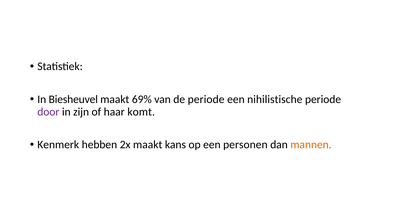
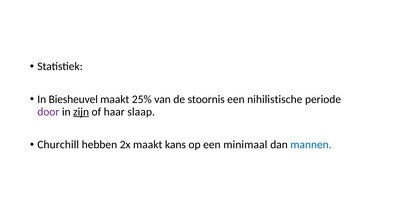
69%: 69% -> 25% (142, 99)
de periode: periode -> stoornis (206, 99)
zijn underline: none -> present (81, 112)
komt: komt -> slaap (141, 112)
Kenmerk: Kenmerk -> Churchill (58, 145)
personen: personen -> minimaal (245, 145)
mannen colour: orange -> blue (311, 145)
